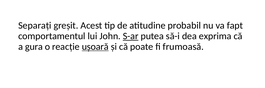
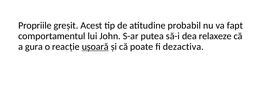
Separați: Separați -> Propriile (35, 26)
S-ar underline: present -> none (131, 36)
exprima: exprima -> relaxeze (215, 36)
frumoasă: frumoasă -> dezactiva (183, 47)
